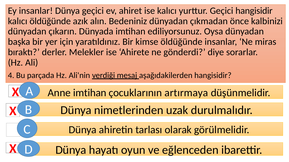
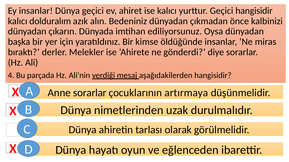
kalıcı öldüğünde: öldüğünde -> dolduralım (50, 21)
Anne imtihan: imtihan -> sorarlar (90, 93)
